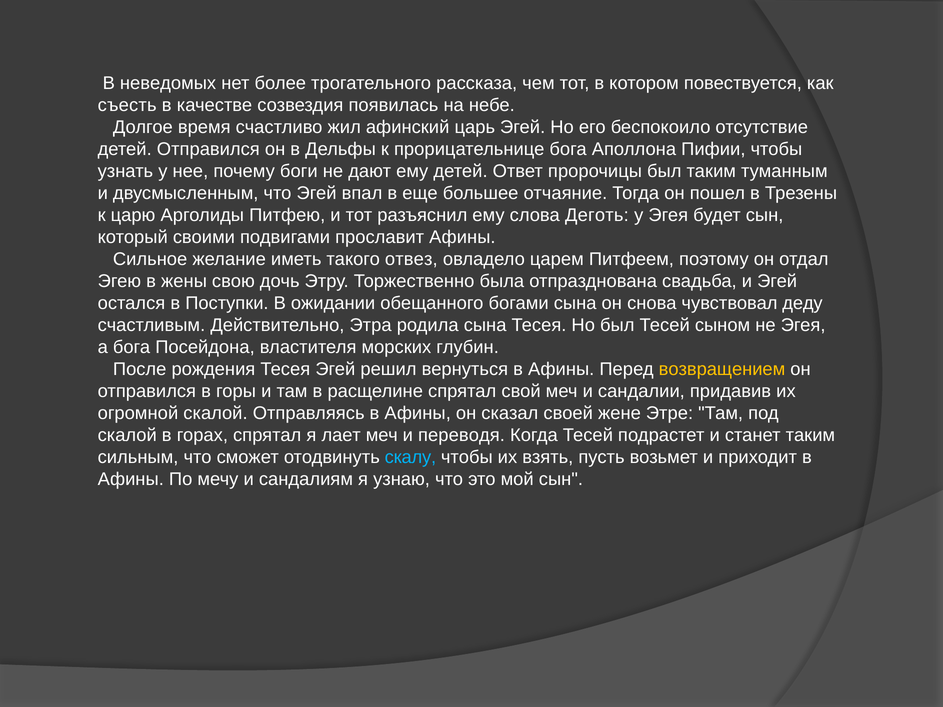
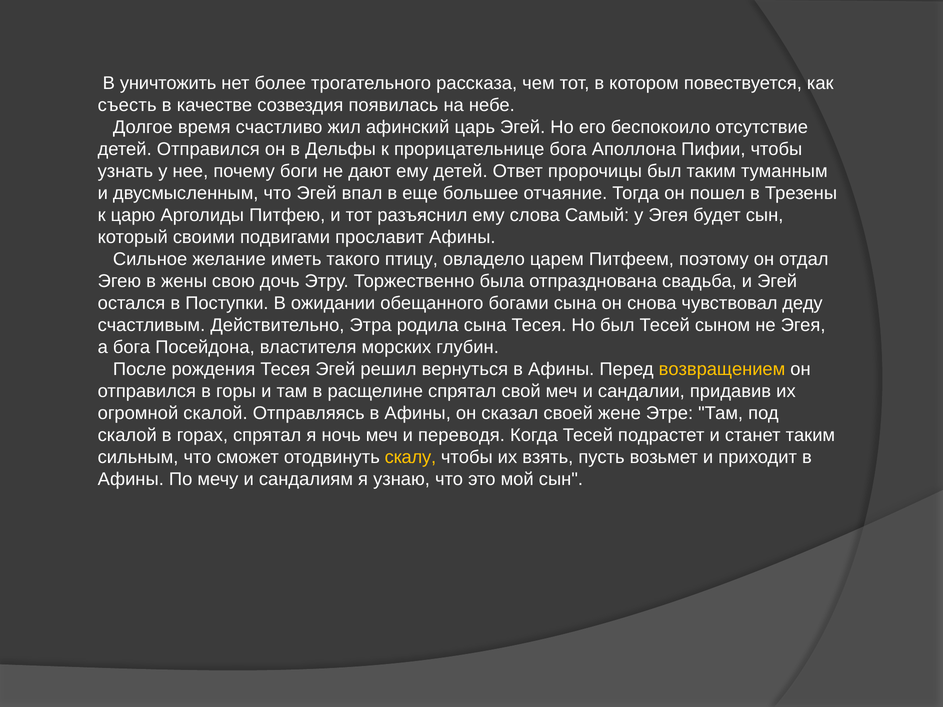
неведомых: неведомых -> уничтожить (168, 83)
Деготь: Деготь -> Самый (597, 215)
отвез: отвез -> птицу (411, 259)
лает: лает -> ночь (341, 435)
скалу colour: light blue -> yellow (410, 458)
